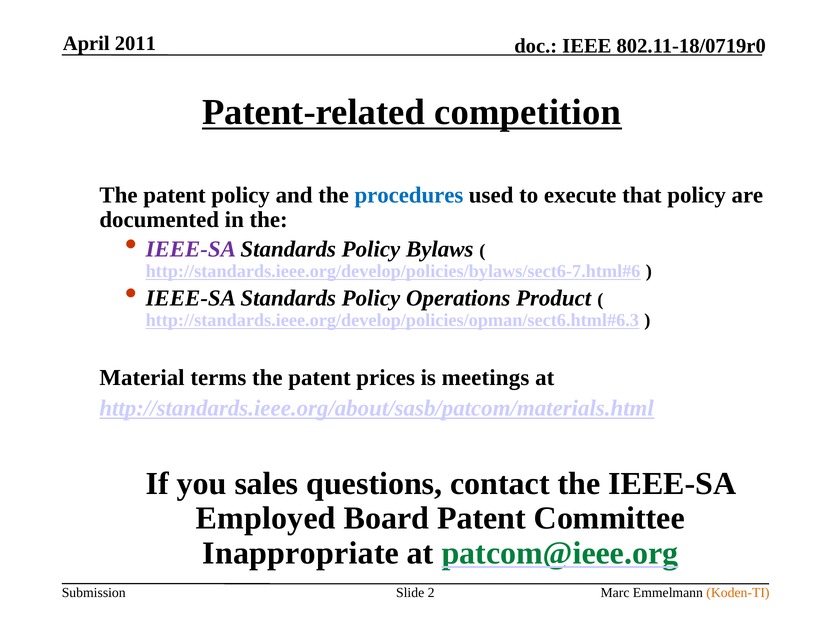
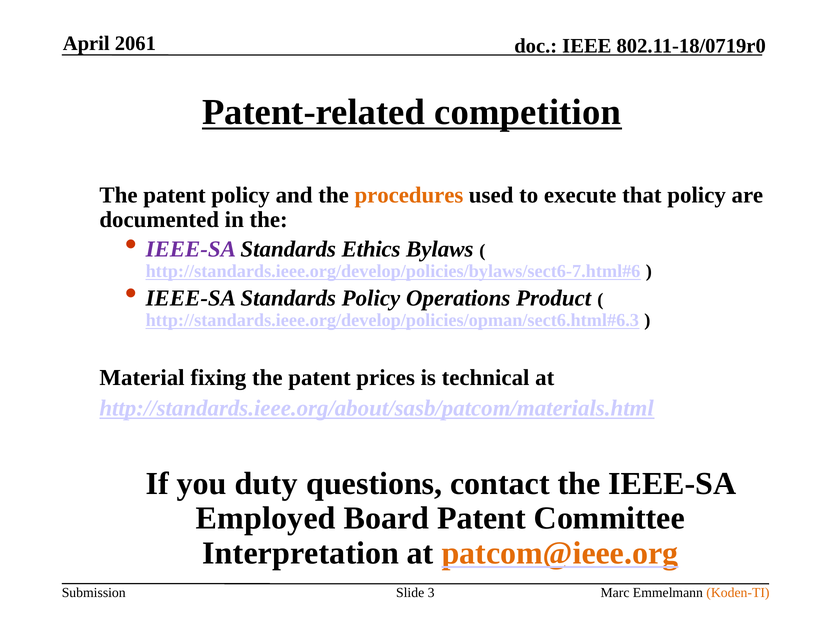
2011: 2011 -> 2061 (135, 44)
procedures colour: blue -> orange (409, 195)
Policy: Policy -> Ethics (371, 249)
terms: terms -> fixing (218, 378)
meetings: meetings -> technical (486, 378)
sales: sales -> duty (266, 484)
Inappropriate: Inappropriate -> Interpretation (301, 553)
patcom@ieee.org colour: green -> orange (560, 553)
2: 2 -> 3 (431, 593)
